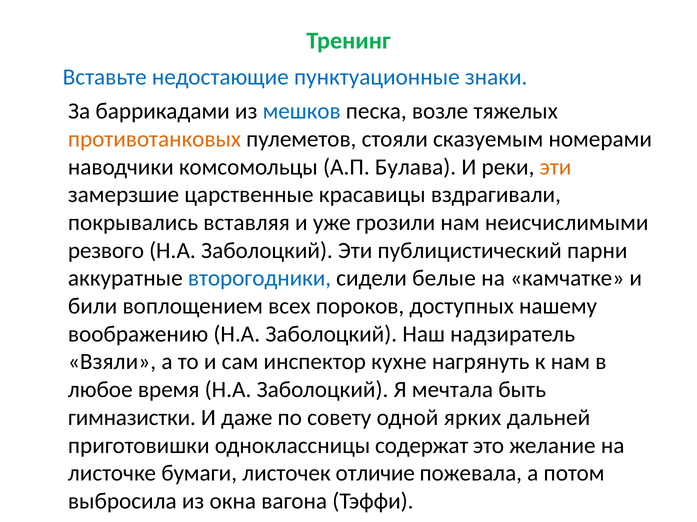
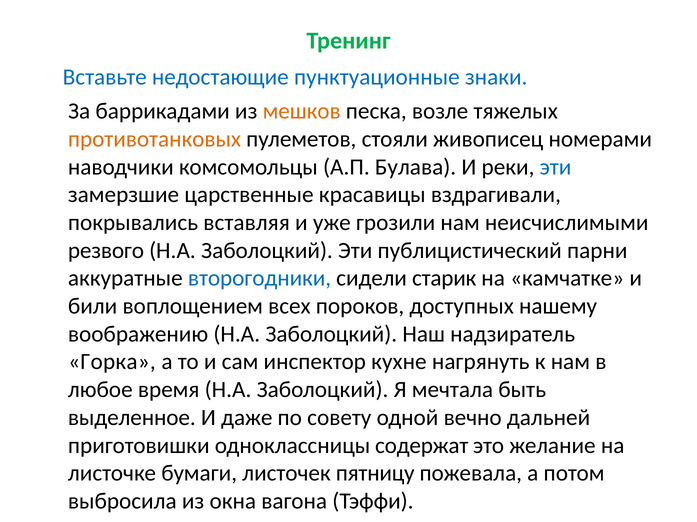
мешков colour: blue -> orange (302, 111)
сказуемым: сказуемым -> живописец (488, 139)
эти colour: orange -> blue (556, 167)
белые: белые -> старик (444, 279)
Взяли: Взяли -> Горка (112, 362)
гимназистки: гимназистки -> выделенное (132, 418)
ярких: ярких -> вечно (473, 418)
отличие: отличие -> пятницу (375, 474)
